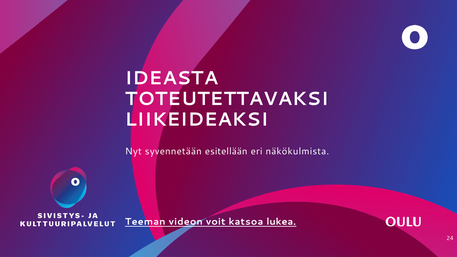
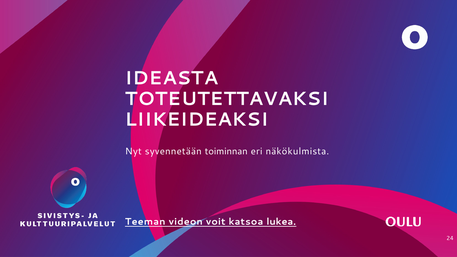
esitellään: esitellään -> toiminnan (226, 151)
